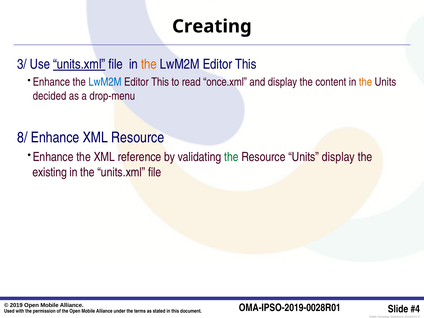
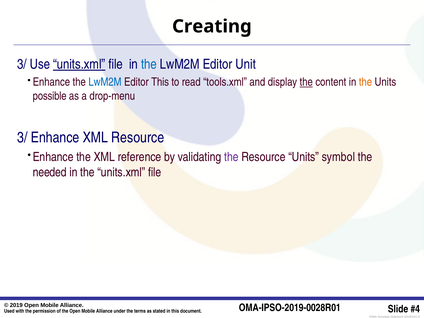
the colour: orange -> blue (149, 64)
This: This -> Unit (246, 64)
once.xml: once.xml -> tools.xml (225, 82)
the underline: none -> present (306, 82)
decided: decided -> possible (50, 96)
8/: 8/ -> 3/ (22, 137)
the colour: green -> purple (231, 157)
Units display: display -> symbol (338, 157)
existing: existing -> needed (50, 172)
